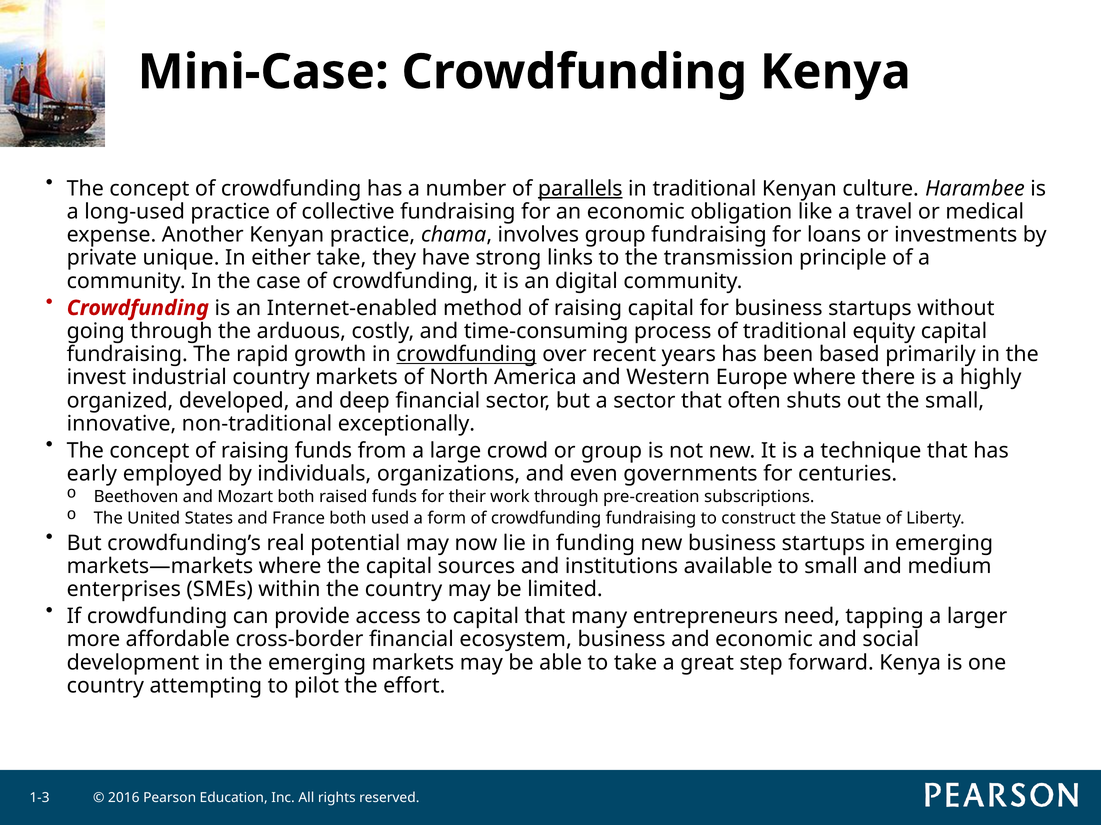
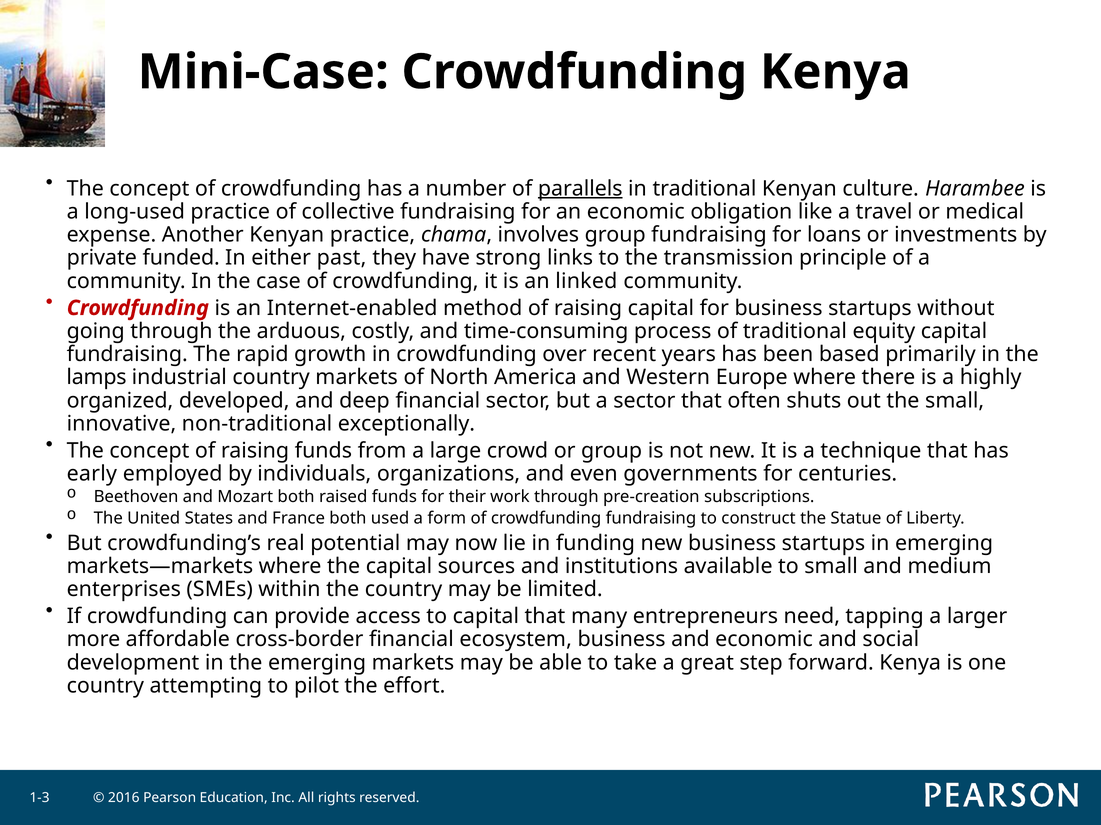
unique: unique -> funded (181, 258)
either take: take -> past (342, 258)
digital: digital -> linked (586, 281)
crowdfunding underline: present -> none (466, 355)
invest: invest -> lamps (97, 378)
